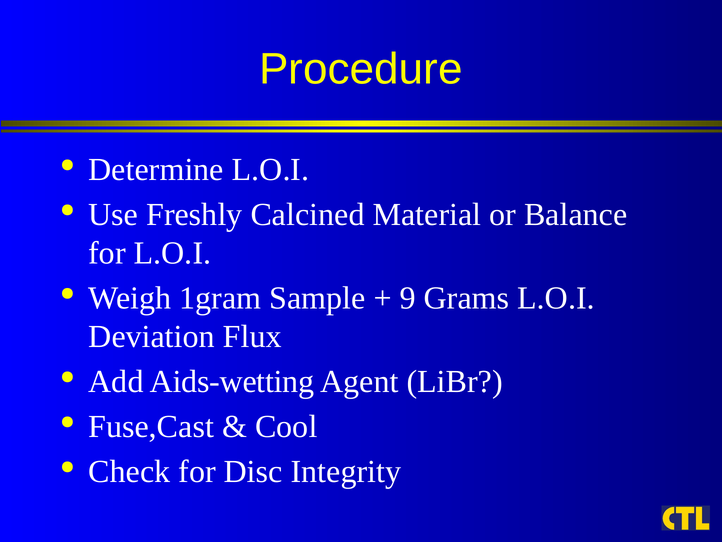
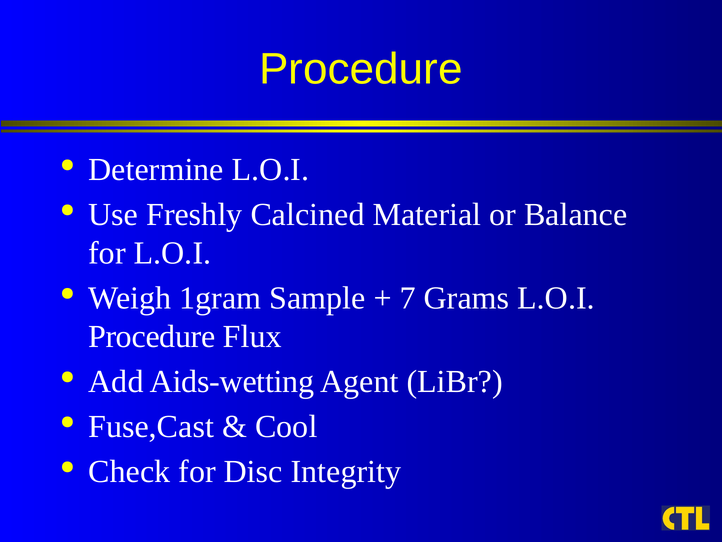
9: 9 -> 7 (408, 298)
Deviation: Deviation -> Procedure (152, 336)
